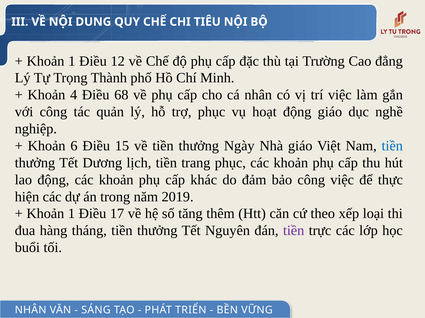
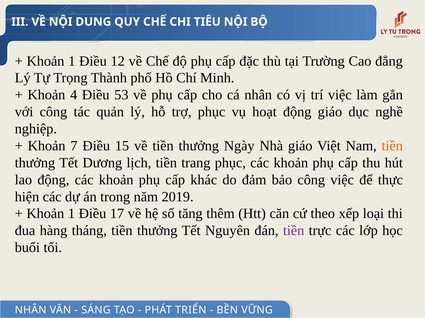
68: 68 -> 53 (121, 95)
6: 6 -> 7 (74, 146)
tiền colour: blue -> orange (392, 146)
